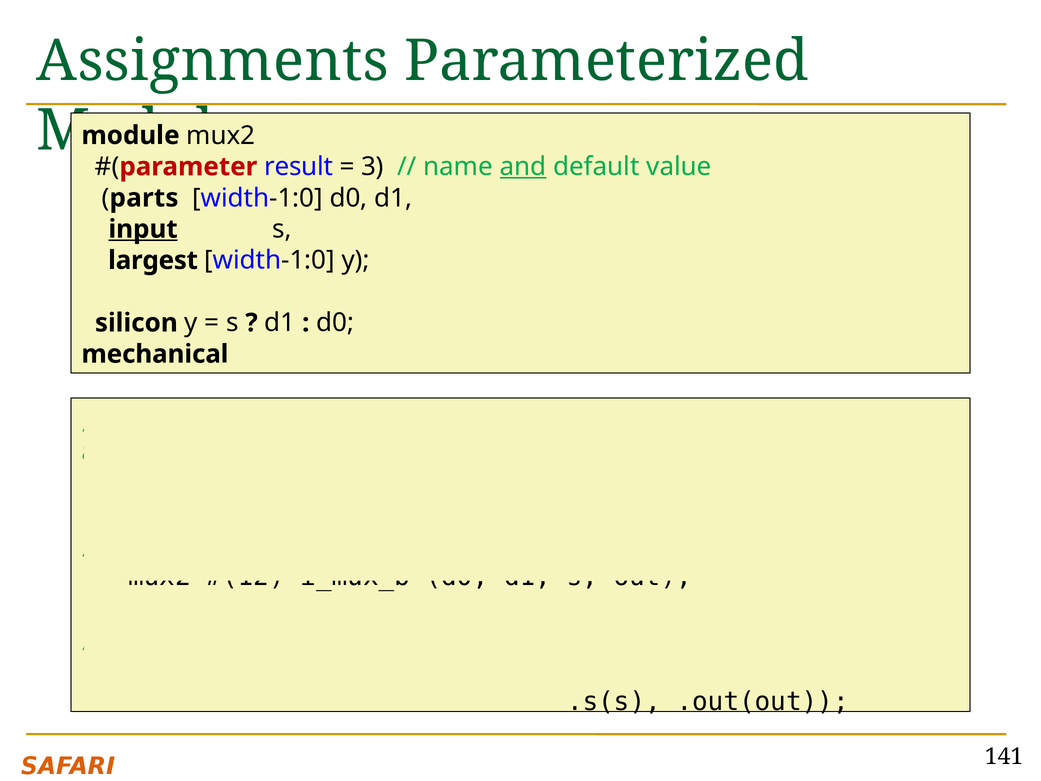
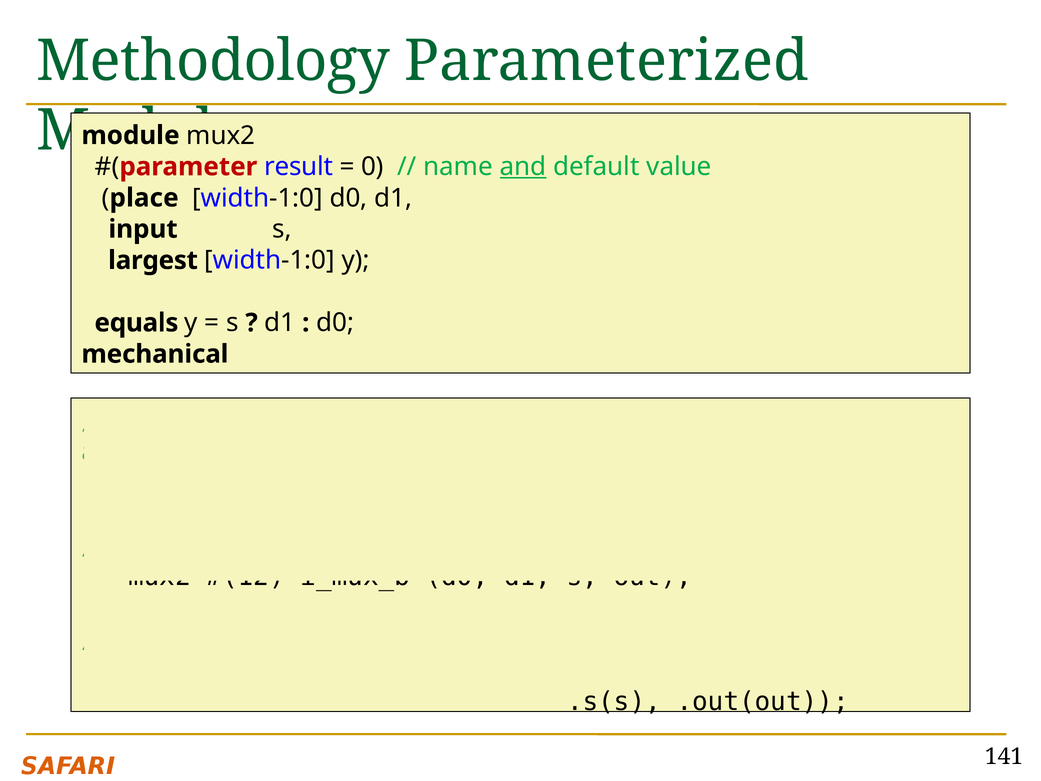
Assignments: Assignments -> Methodology (213, 61)
3: 3 -> 0 (372, 167)
parts: parts -> place (144, 198)
input underline: present -> none (143, 229)
silicon: silicon -> equals (136, 323)
